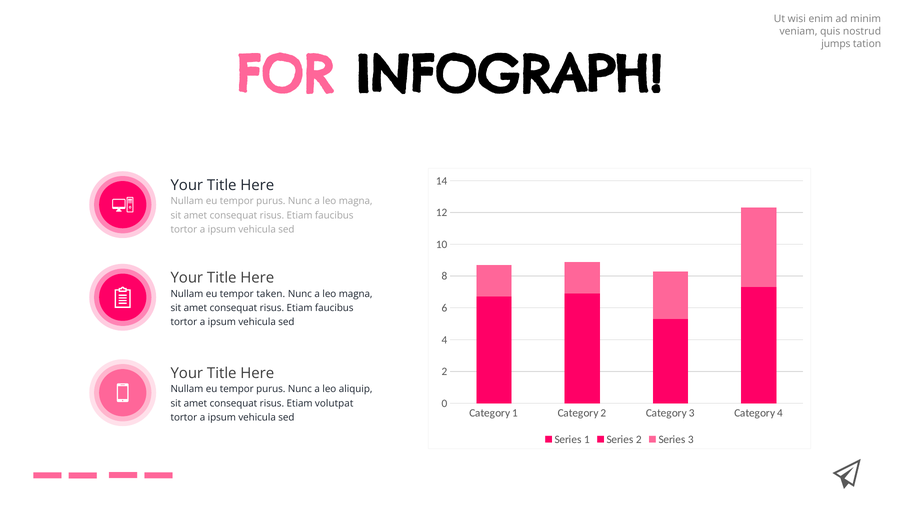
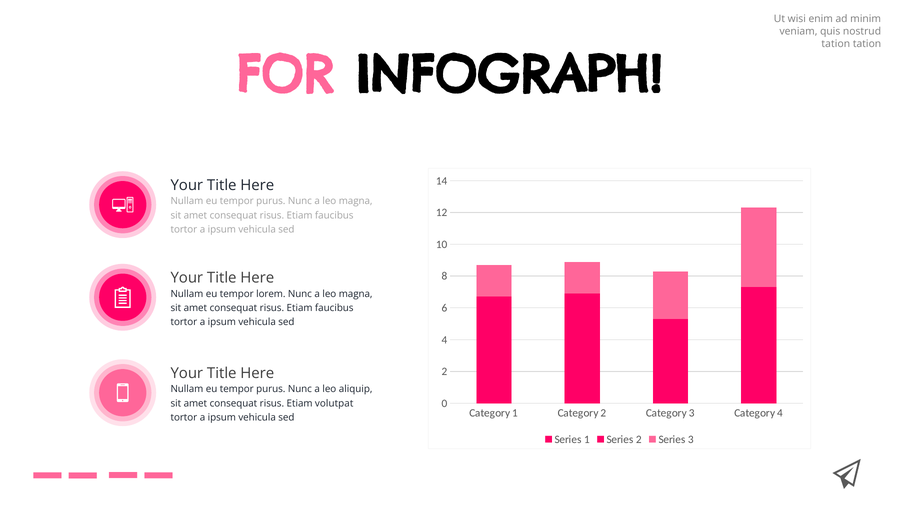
jumps: jumps -> tation (836, 44)
taken: taken -> lorem (271, 294)
